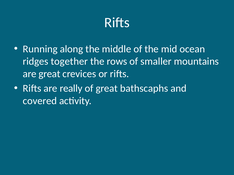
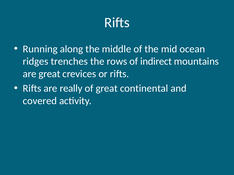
together: together -> trenches (69, 62)
smaller: smaller -> indirect (156, 62)
bathscaphs: bathscaphs -> continental (144, 89)
